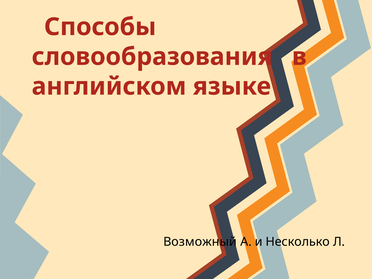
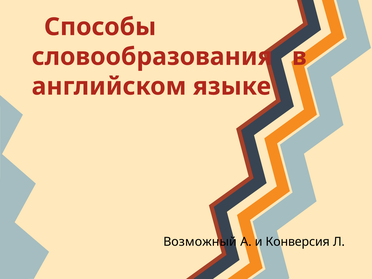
Несколько: Несколько -> Конверсия (298, 242)
